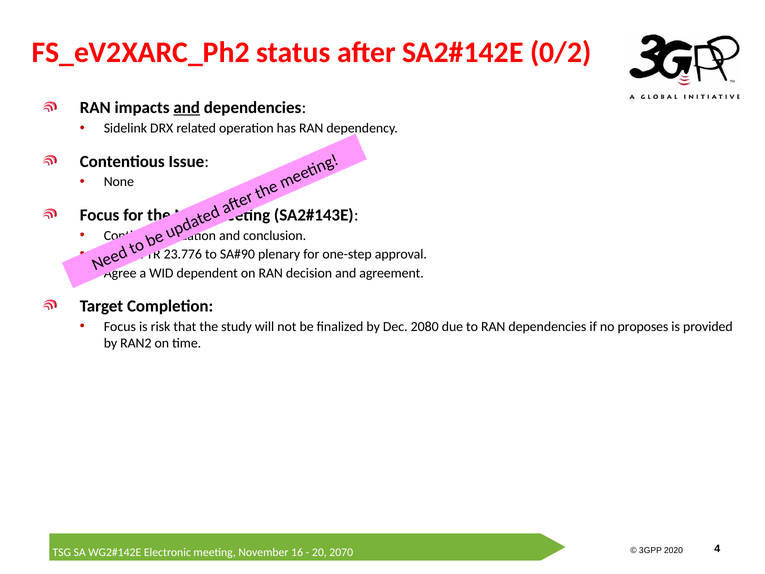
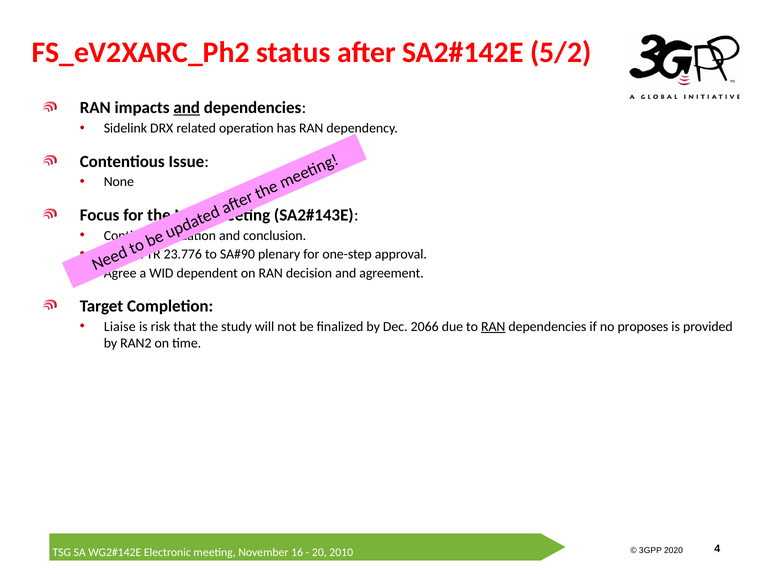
0/2: 0/2 -> 5/2 (561, 52)
Focus: Focus -> Liaise (120, 326)
2080: 2080 -> 2066 (425, 326)
RAN underline: none -> present (493, 326)
2070: 2070 -> 2010 (341, 552)
